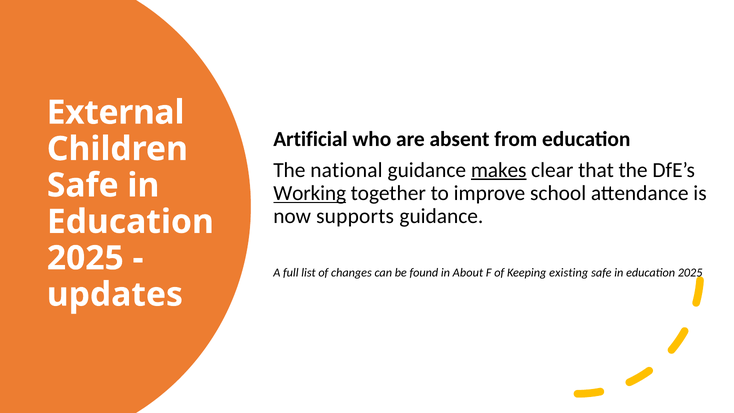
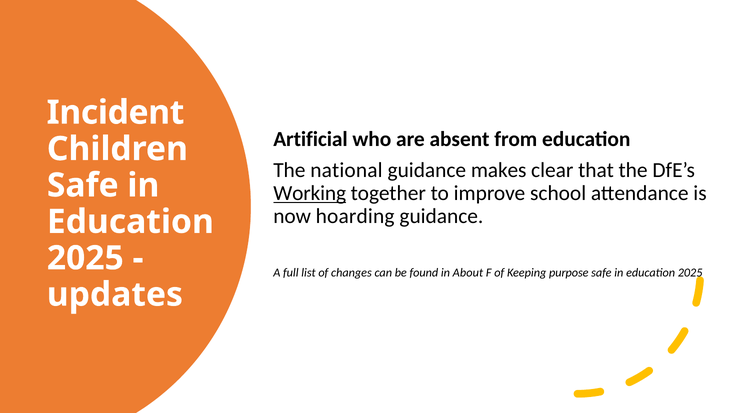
External: External -> Incident (115, 113)
makes underline: present -> none (499, 170)
supports: supports -> hoarding (355, 216)
existing: existing -> purpose (569, 273)
